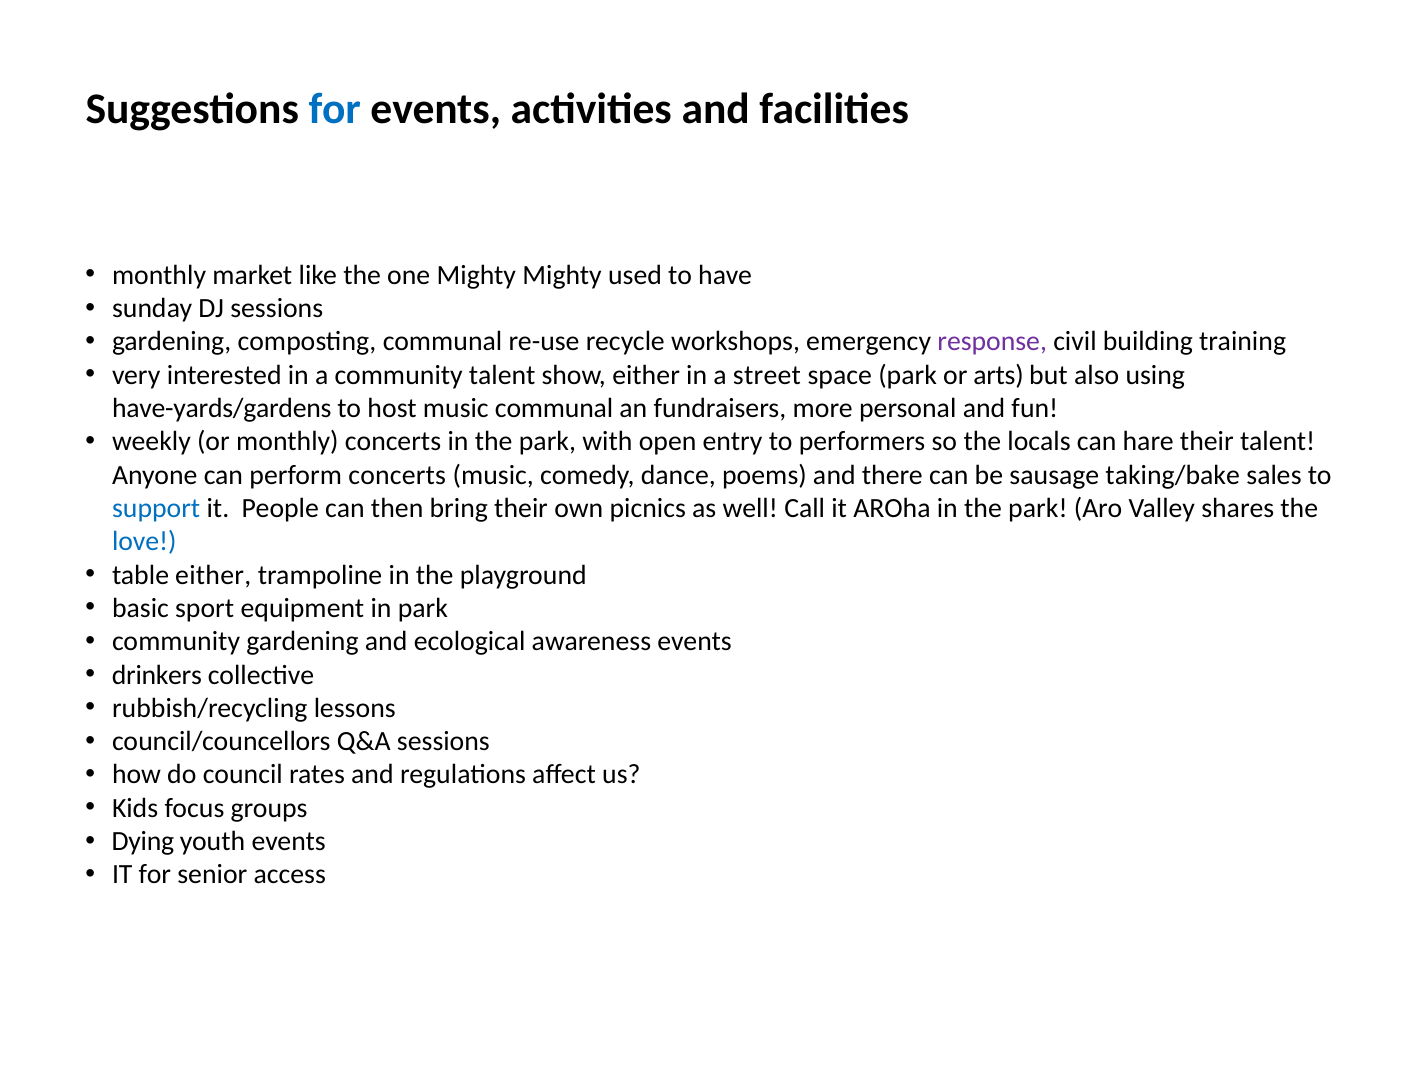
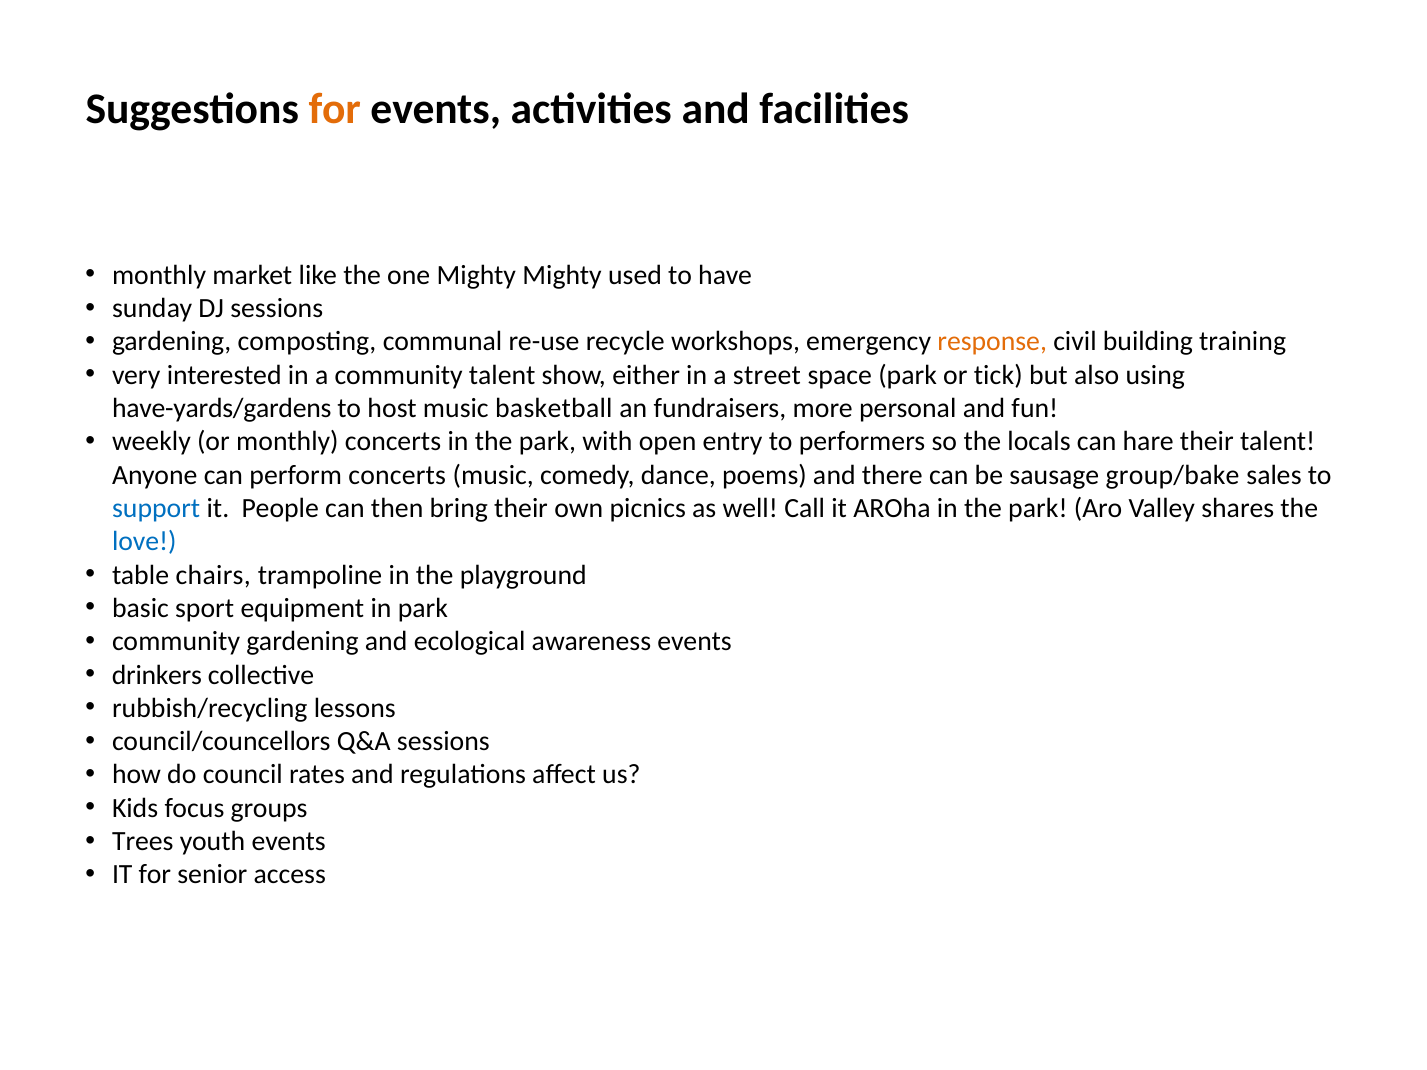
for colour: blue -> orange (335, 109)
response colour: purple -> orange (992, 342)
arts: arts -> tick (998, 375)
music communal: communal -> basketball (554, 409)
taking/bake: taking/bake -> group/bake (1173, 475)
table either: either -> chairs (213, 575)
Dying: Dying -> Trees (143, 842)
